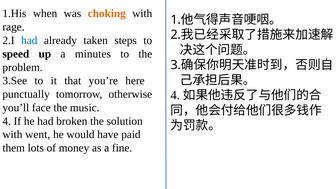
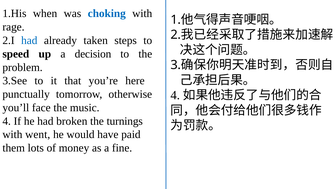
choking colour: orange -> blue (107, 14)
minutes: minutes -> decision (93, 54)
solution: solution -> turnings (125, 121)
